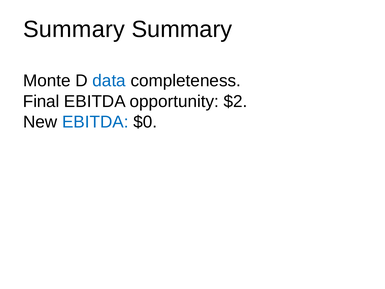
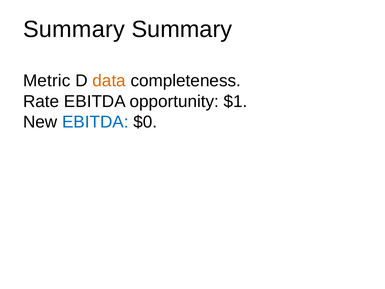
Monte: Monte -> Metric (47, 81)
data colour: blue -> orange (109, 81)
Final: Final -> Rate (41, 101)
$2: $2 -> $1 (236, 101)
